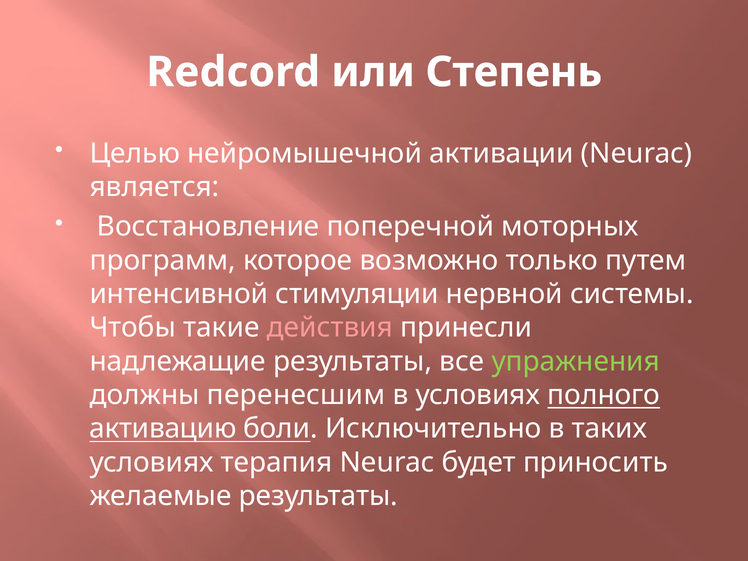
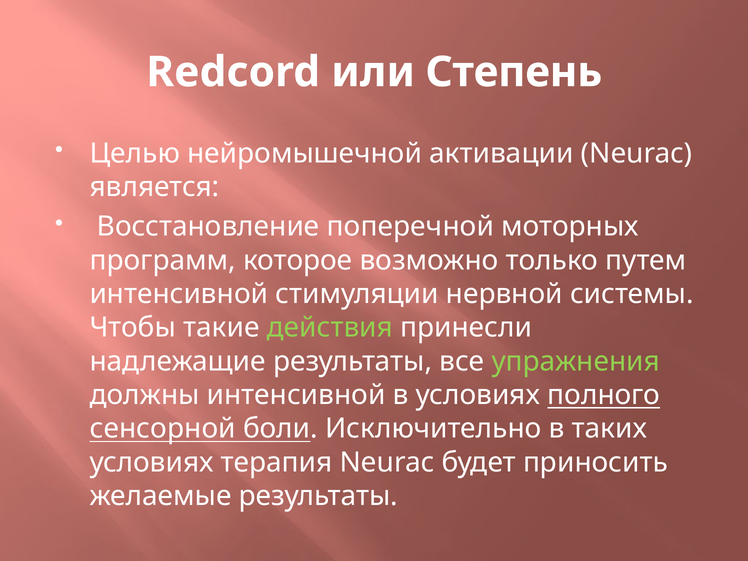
действия colour: pink -> light green (330, 328)
должны перенесшим: перенесшим -> интенсивной (296, 395)
активацию: активацию -> сенсорной (163, 429)
